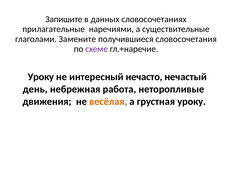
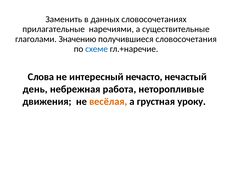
Запишите: Запишите -> Заменить (64, 19)
Замените: Замените -> Значению (77, 39)
схеме colour: purple -> blue (97, 49)
Уроку: Уроку -> Слова (41, 77)
